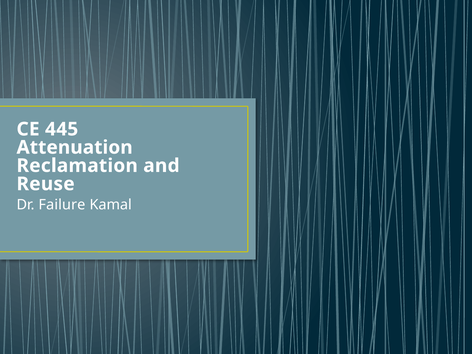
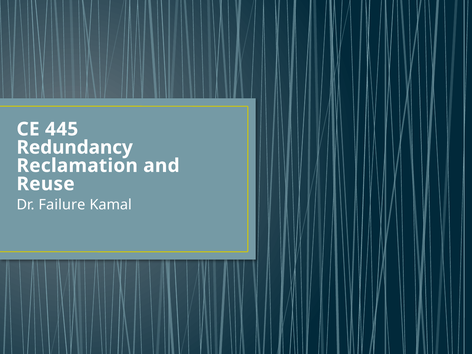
Attenuation: Attenuation -> Redundancy (75, 147)
